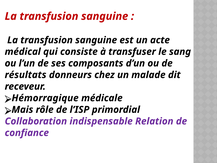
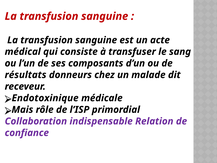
Hémorragique: Hémorragique -> Endotoxinique (45, 98)
